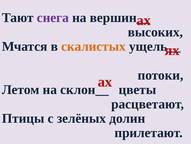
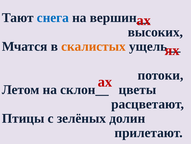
снега colour: purple -> blue (53, 18)
